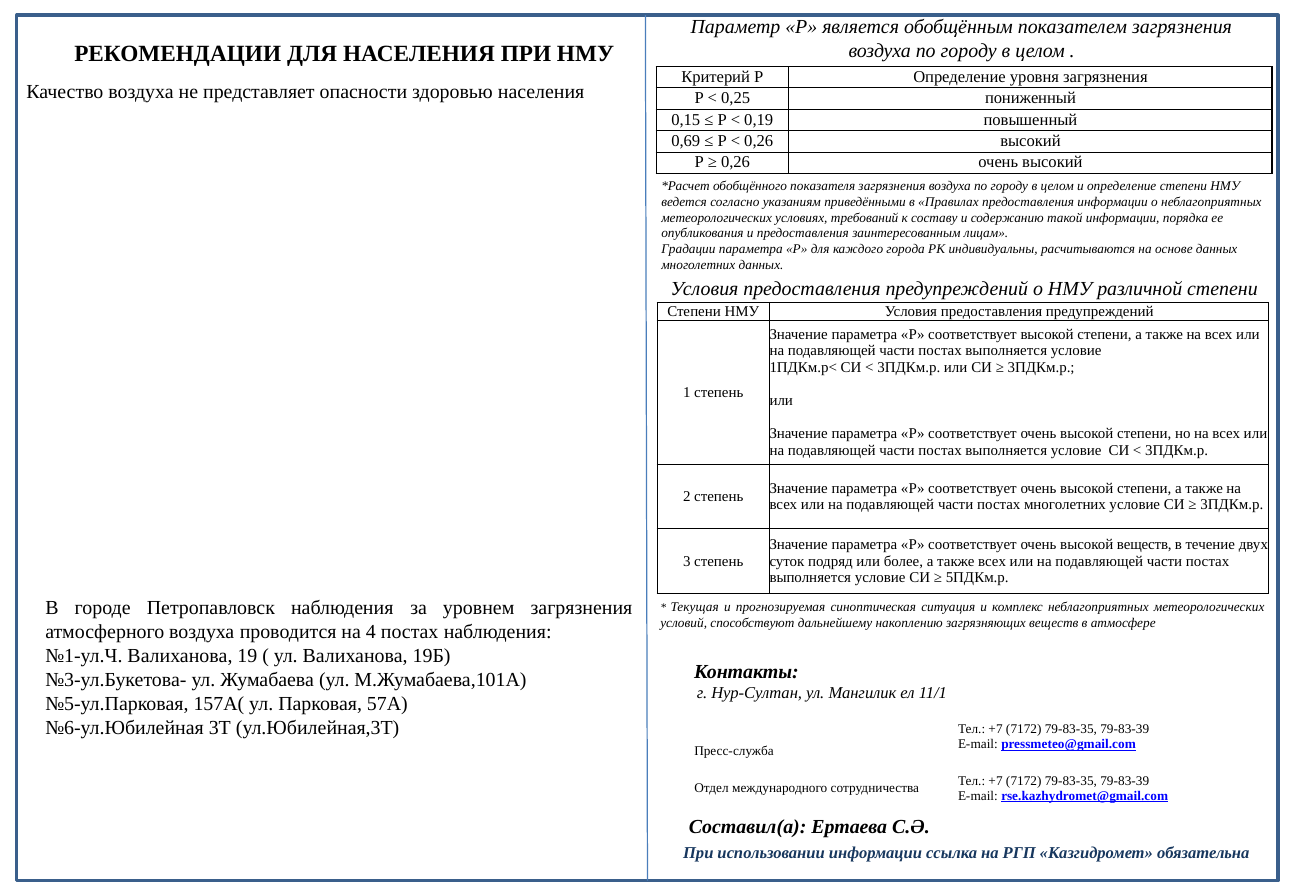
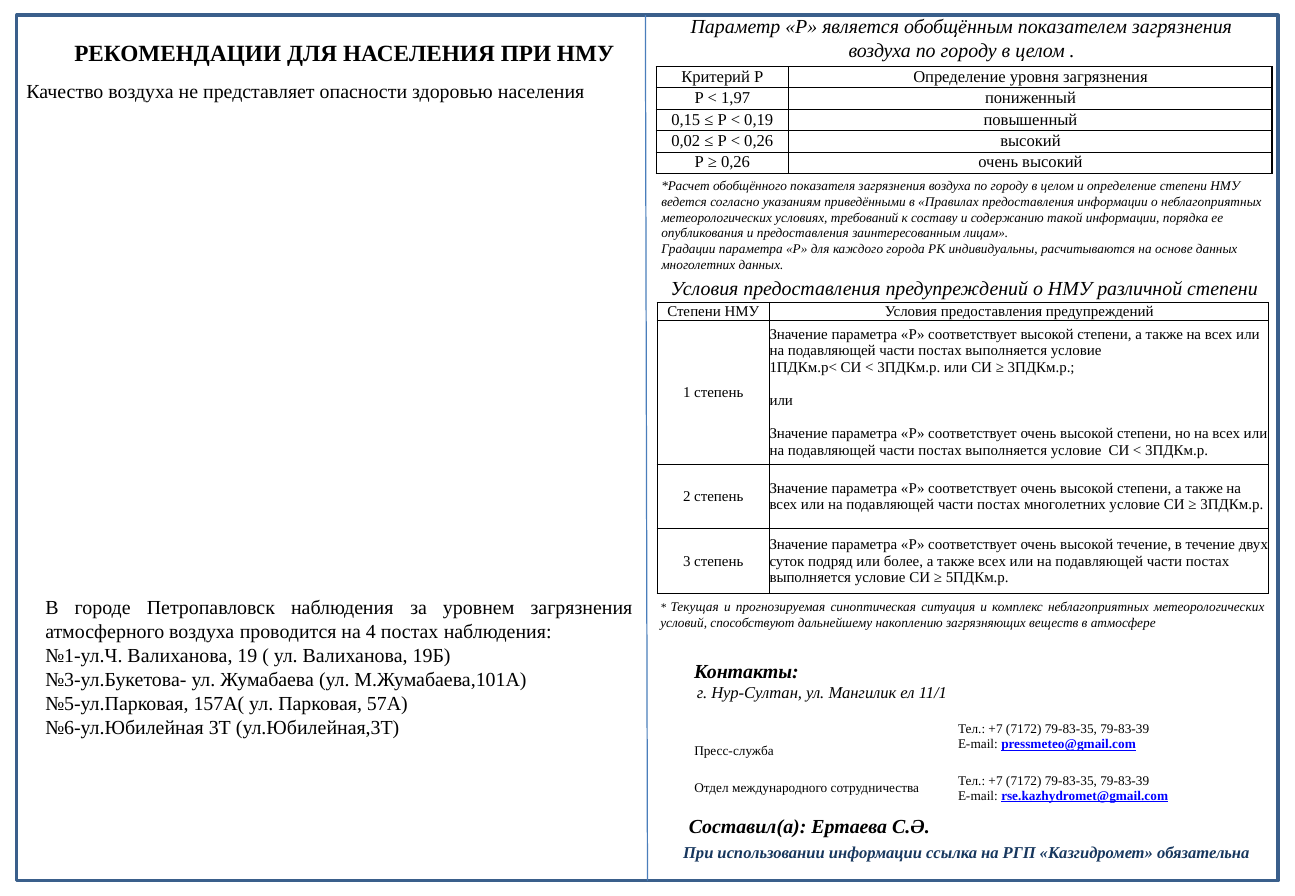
0,25: 0,25 -> 1,97 (736, 98)
0,69: 0,69 -> 0,02 (686, 141)
высокой веществ: веществ -> течение (1144, 545)
